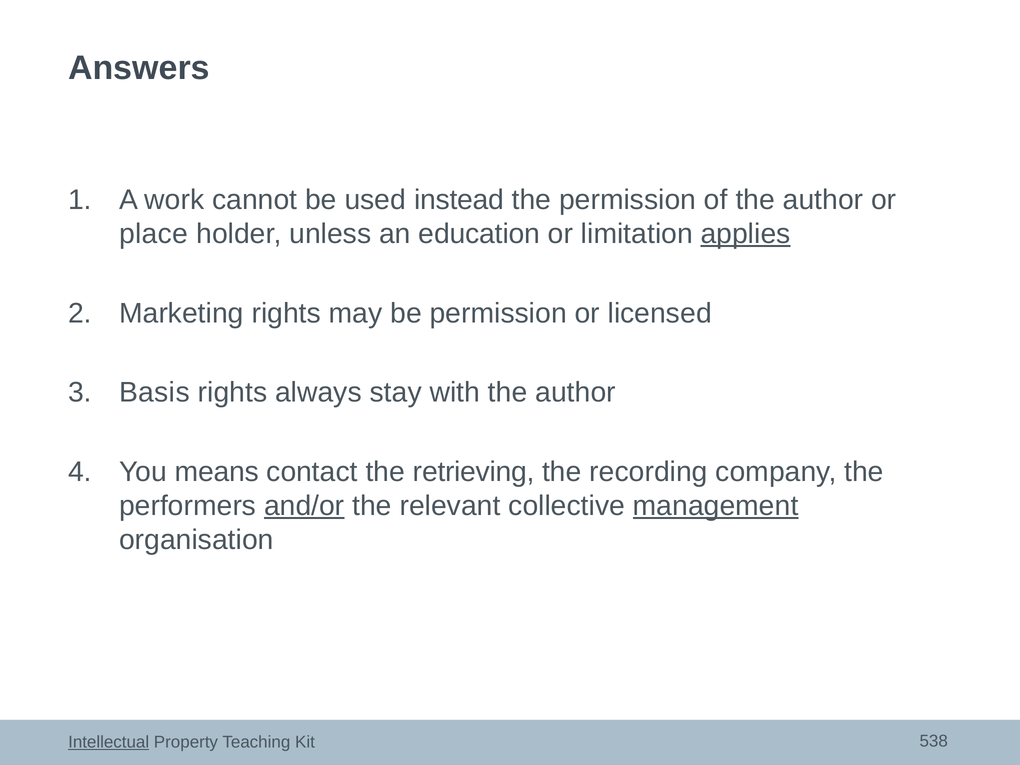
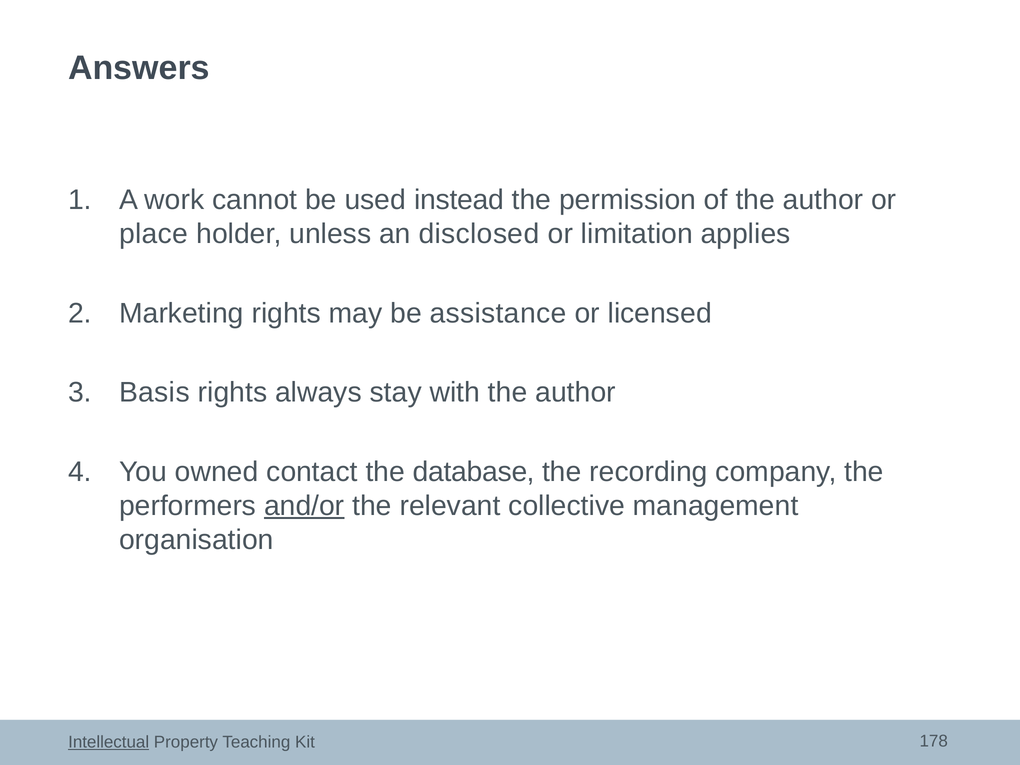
education: education -> disclosed (479, 234)
applies underline: present -> none (746, 234)
be permission: permission -> assistance (498, 313)
means: means -> owned (217, 472)
retrieving: retrieving -> database (474, 472)
management underline: present -> none (716, 506)
538: 538 -> 178 (934, 741)
